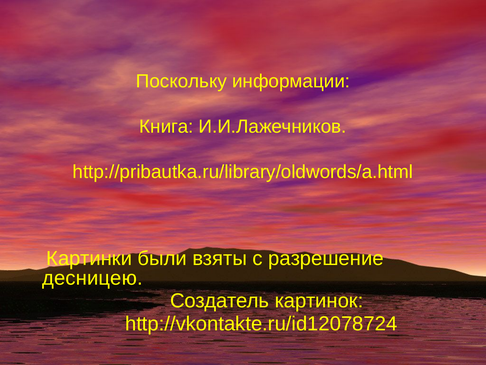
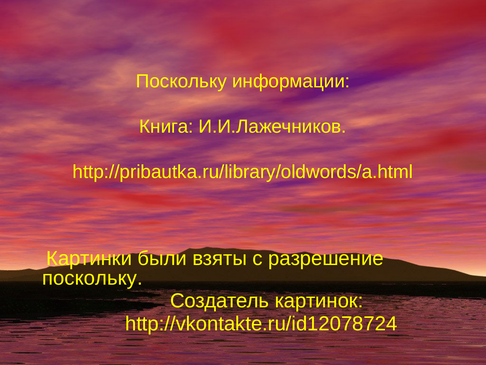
десницею: десницею -> поскольку (92, 278)
